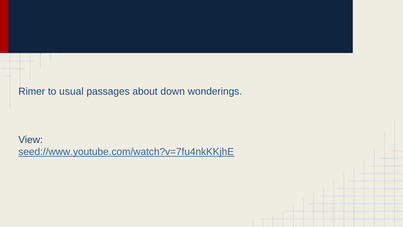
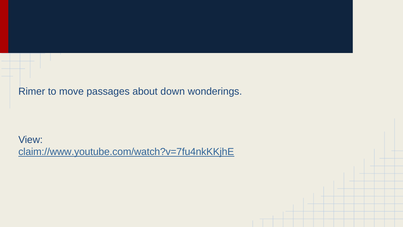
usual: usual -> move (71, 91)
seed://www.youtube.com/watch?v=7fu4nkKKjhE: seed://www.youtube.com/watch?v=7fu4nkKKjhE -> claim://www.youtube.com/watch?v=7fu4nkKKjhE (126, 152)
